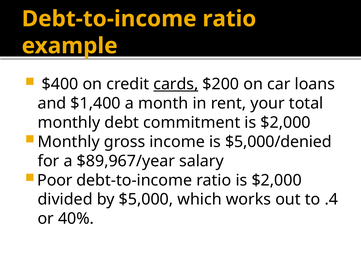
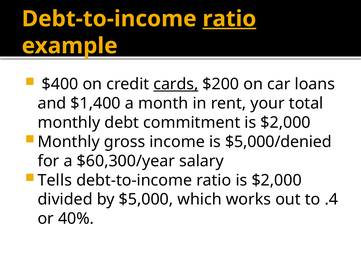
ratio underline: none -> present (229, 19)
$89,967/year: $89,967/year -> $60,300/year (126, 161)
Poor: Poor -> Tells (55, 181)
